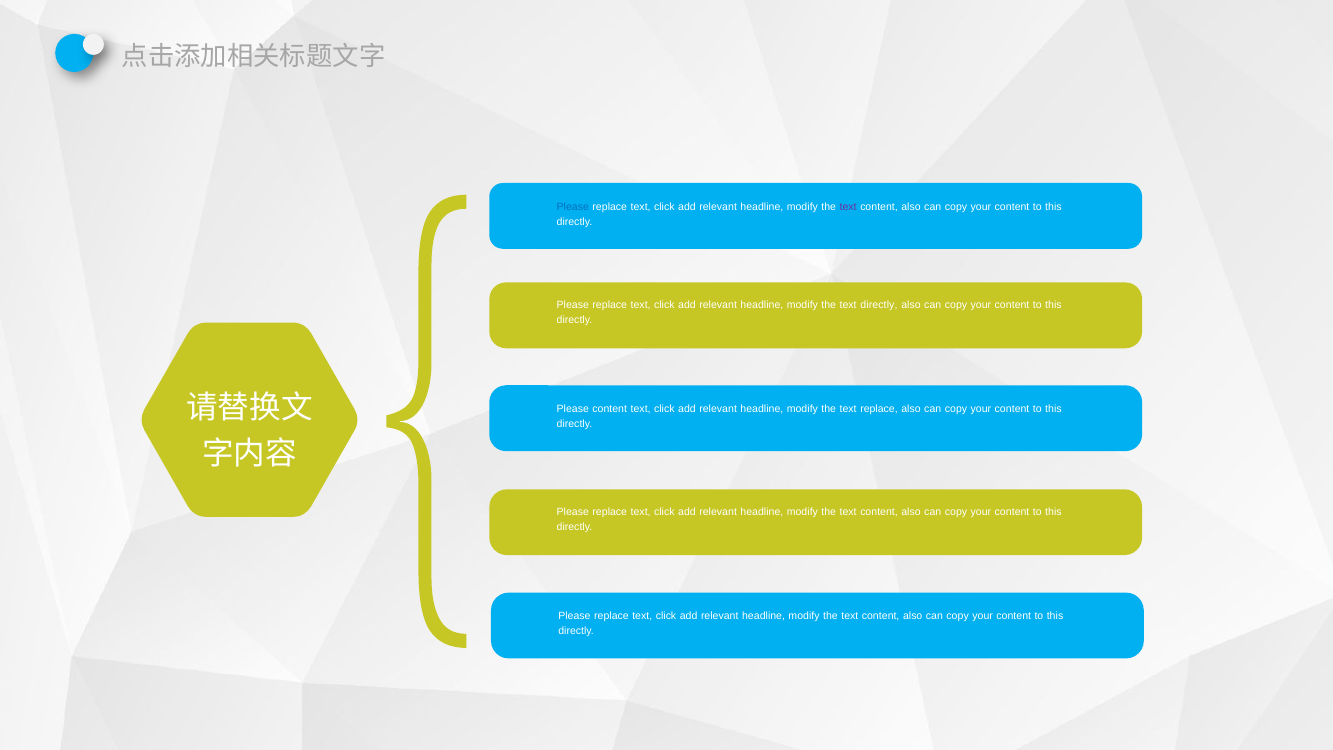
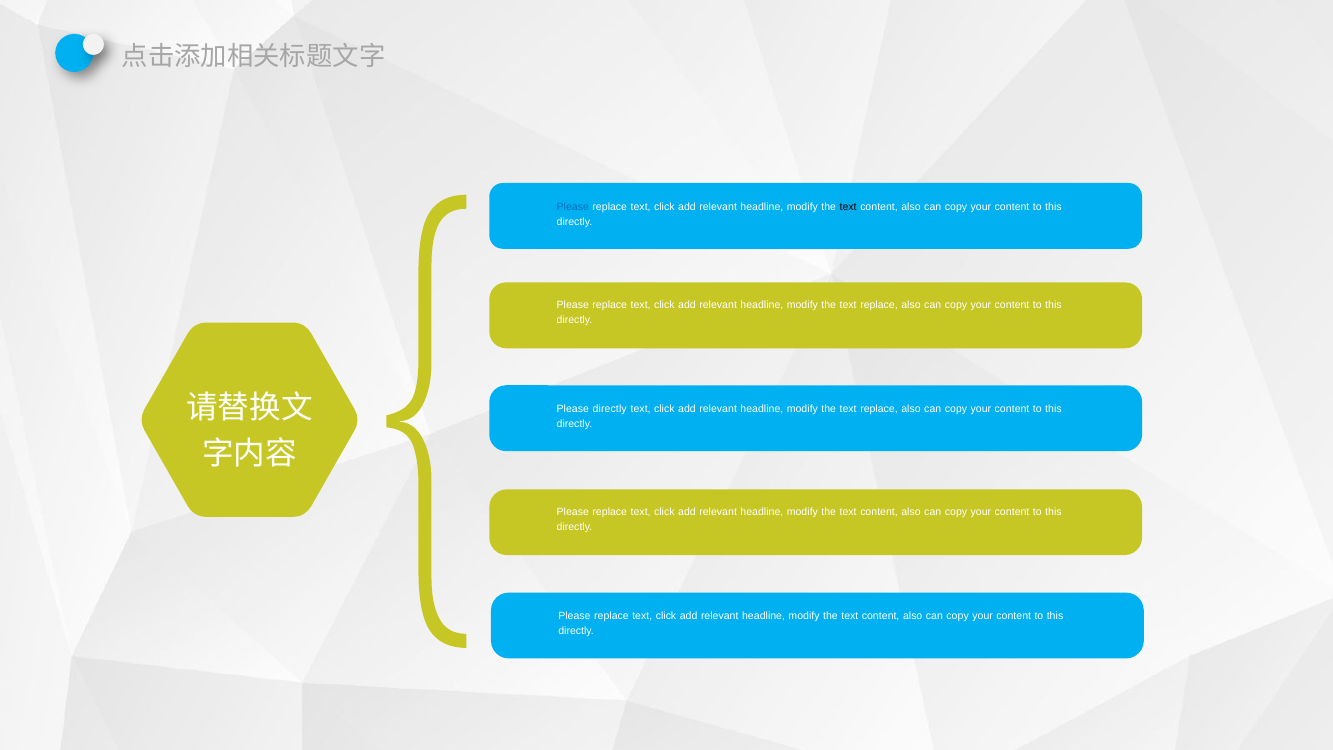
text colour: purple -> black (848, 207)
directly: directly -> replace (879, 305)
Please content: content -> directly (610, 408)
